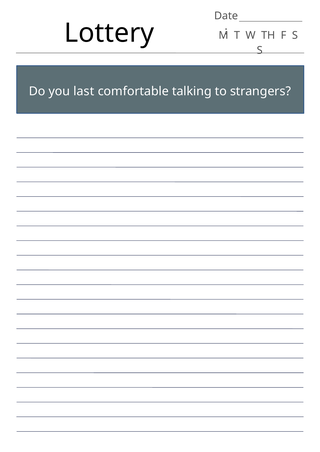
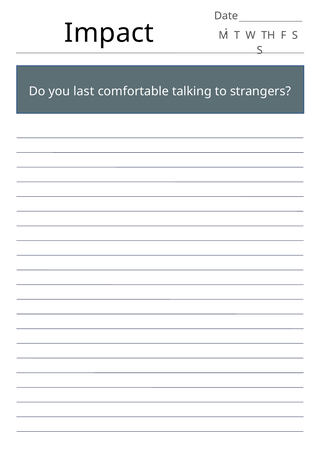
Lottery: Lottery -> Impact (109, 33)
